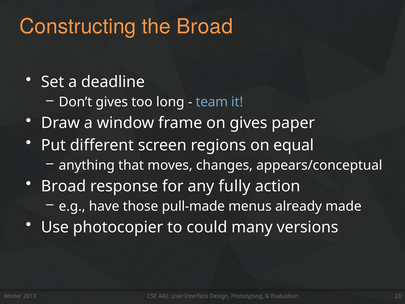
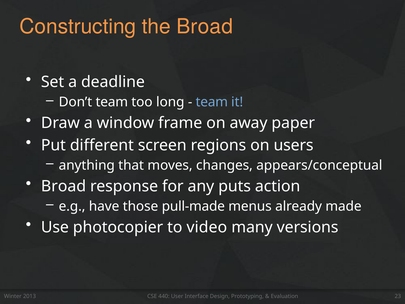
Don’t gives: gives -> team (112, 102)
on gives: gives -> away (249, 123)
equal: equal -> users (294, 145)
fully: fully -> puts (235, 186)
could: could -> video (207, 227)
